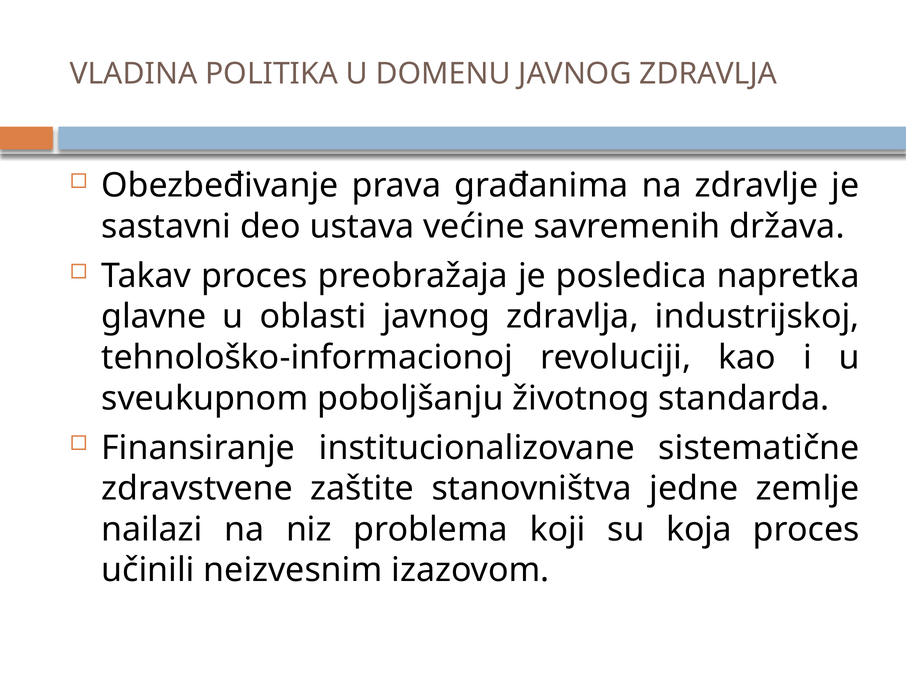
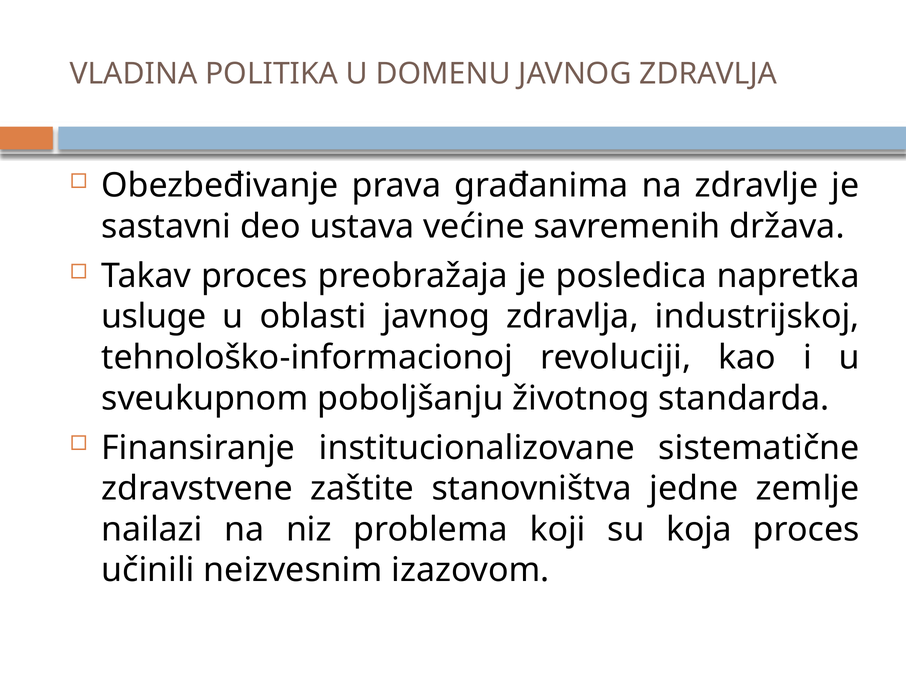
glavne: glavne -> usluge (154, 317)
